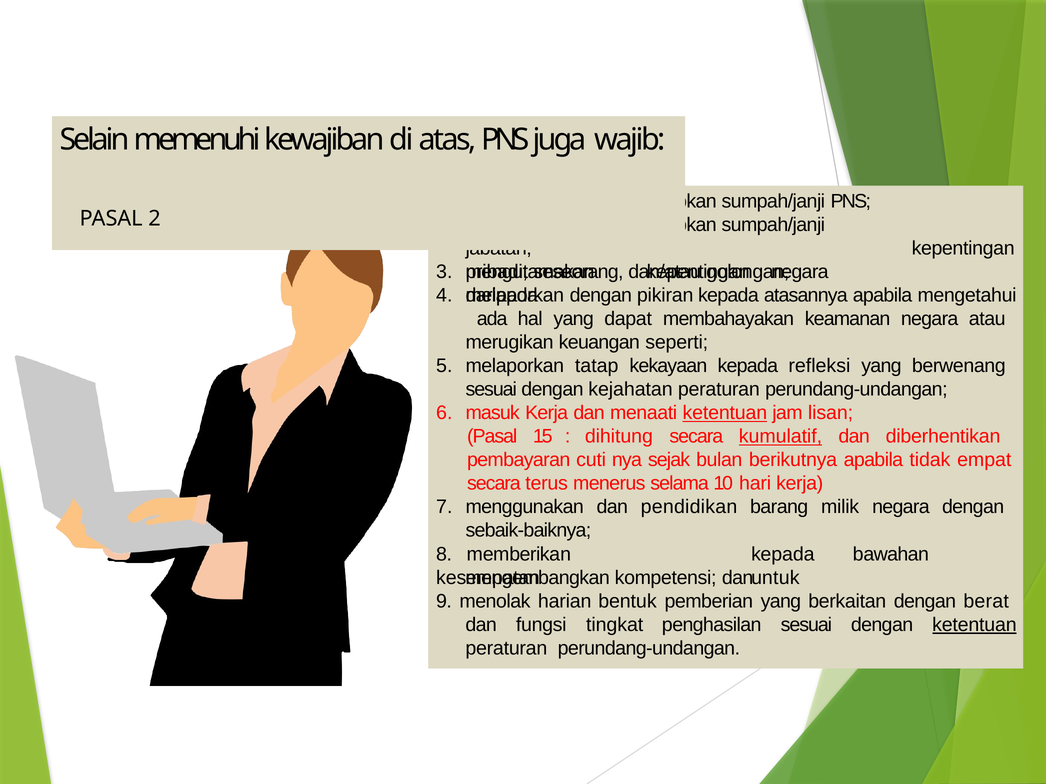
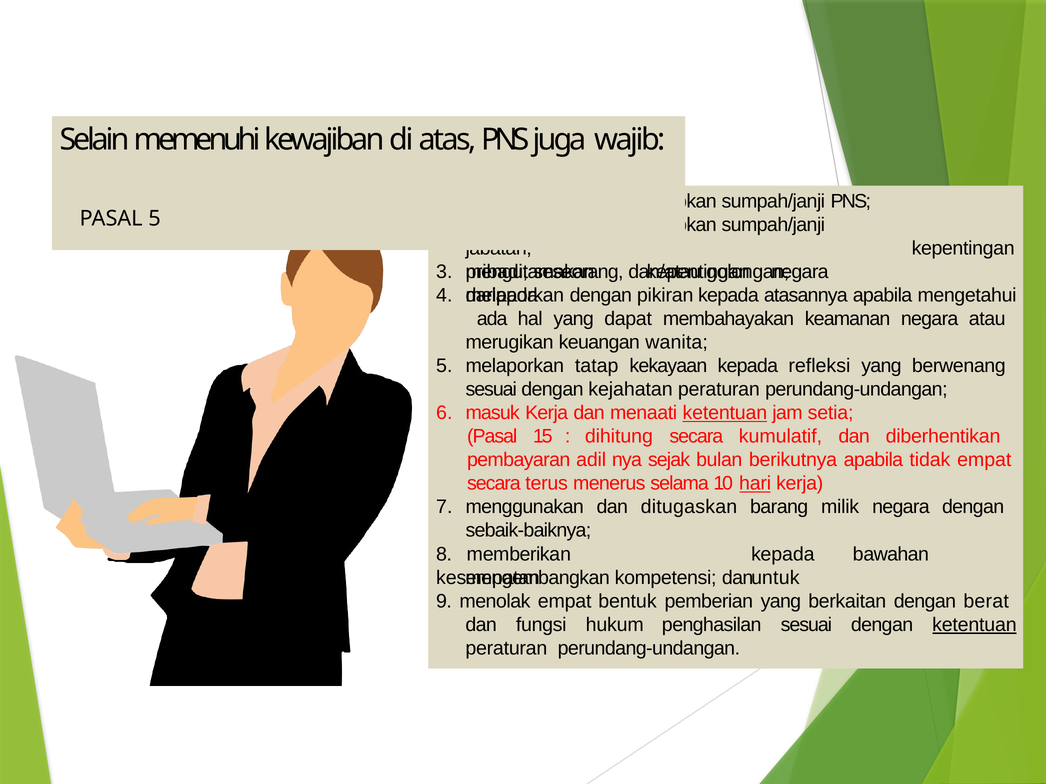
PASAL 2: 2 -> 5 (155, 219)
seperti: seperti -> wanita (677, 343)
lisan: lisan -> setia (831, 413)
kumulatif underline: present -> none (780, 437)
cuti: cuti -> adil (591, 460)
hari underline: none -> present (755, 484)
pendidikan: pendidikan -> ditugaskan (689, 507)
menolak harian: harian -> empat (565, 602)
tingkat: tingkat -> hukum (615, 625)
